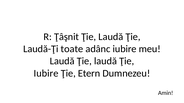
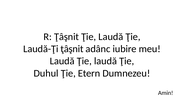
Laudă-Ţi toate: toate -> ţâşnit (72, 49)
Iubire: Iubire -> Duhul (46, 74)
